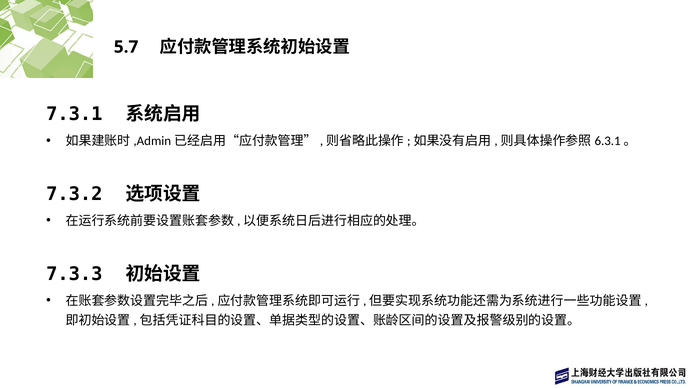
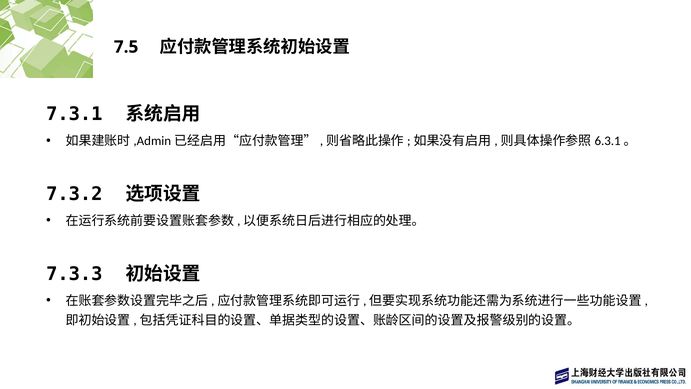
5.7: 5.7 -> 7.5 (126, 47)
